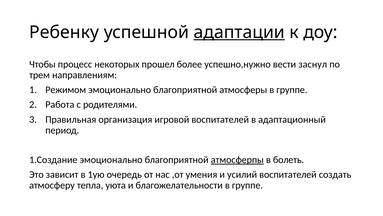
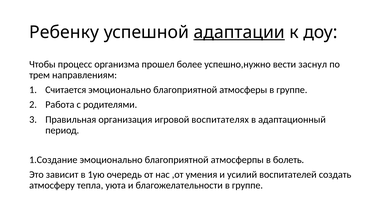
некоторых: некоторых -> организма (117, 64)
Режимом: Режимом -> Считается (66, 90)
игровой воспитателей: воспитателей -> воспитателях (220, 119)
атмосферпы underline: present -> none (237, 159)
